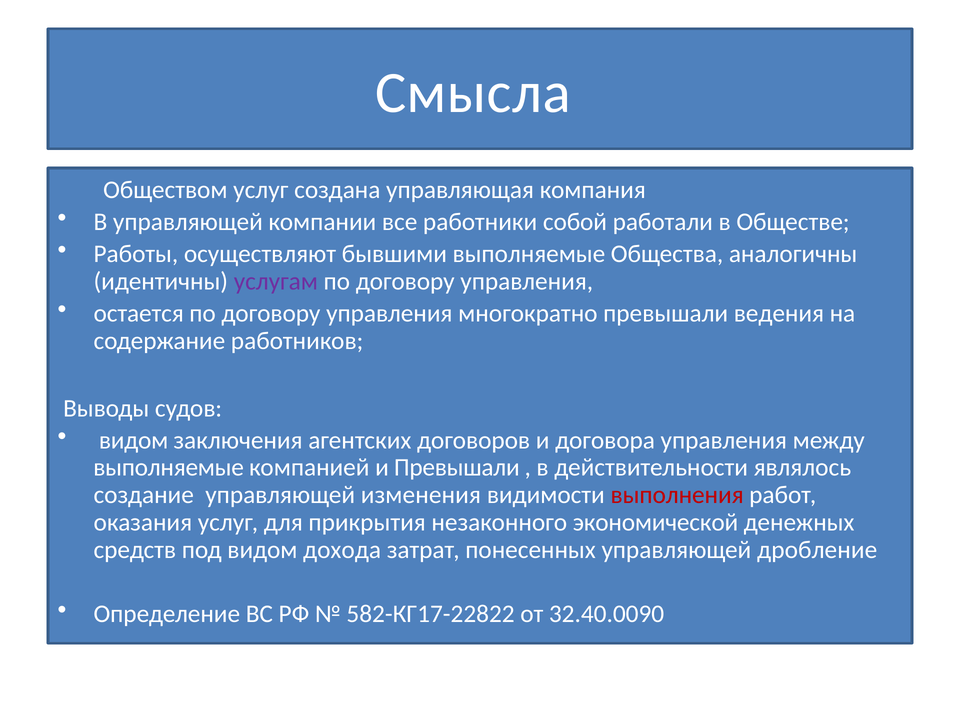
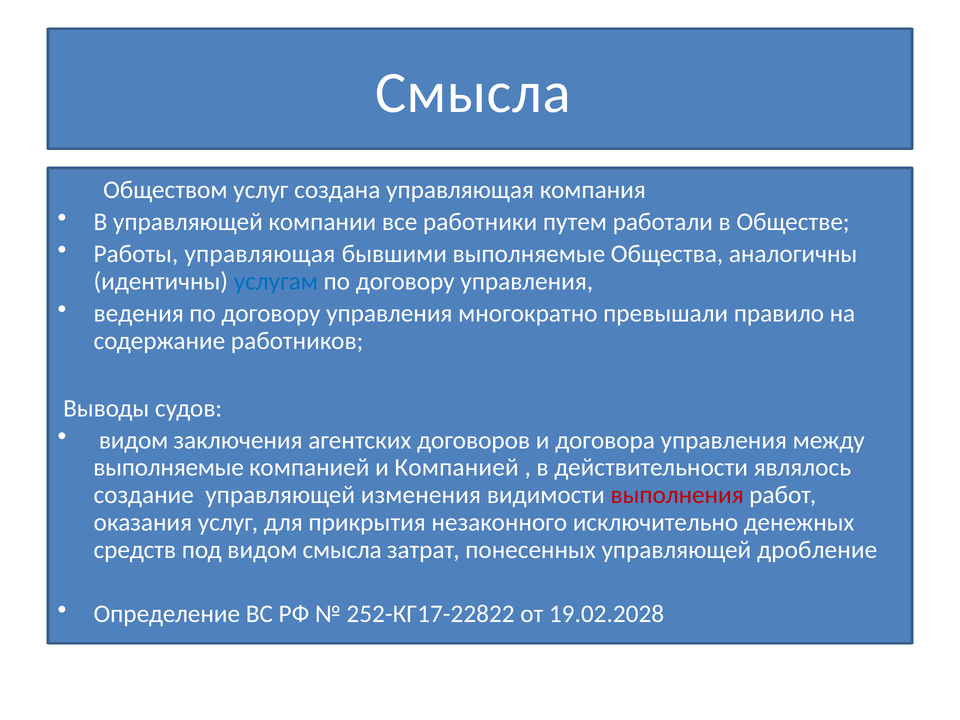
собой: собой -> путем (575, 222)
Работы осуществляют: осуществляют -> управляющая (260, 254)
услугам colour: purple -> blue (276, 281)
остается: остается -> ведения (139, 314)
ведения: ведения -> правило (779, 314)
и Превышали: Превышали -> Компанией (457, 468)
экономической: экономической -> исключительно (655, 522)
видом дохода: дохода -> смысла (342, 550)
582-КГ17-22822: 582-КГ17-22822 -> 252-КГ17-22822 (431, 614)
32.40.0090: 32.40.0090 -> 19.02.2028 (607, 614)
